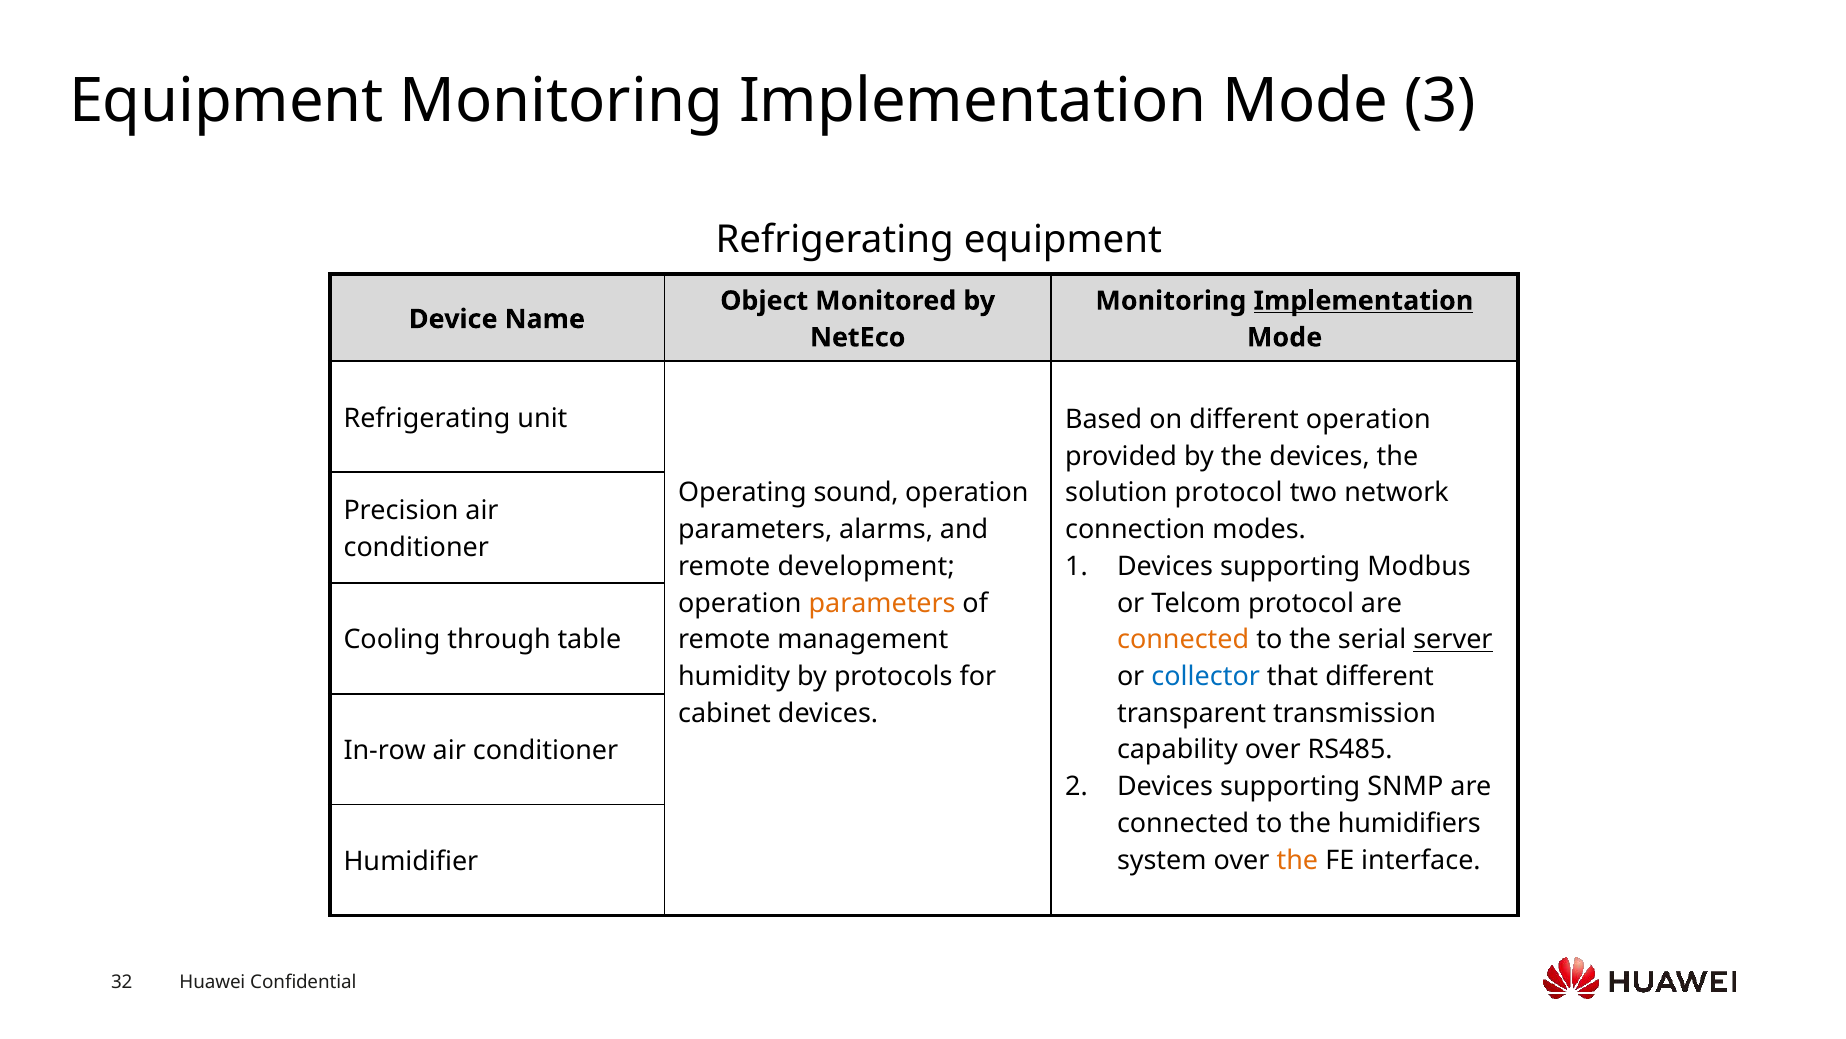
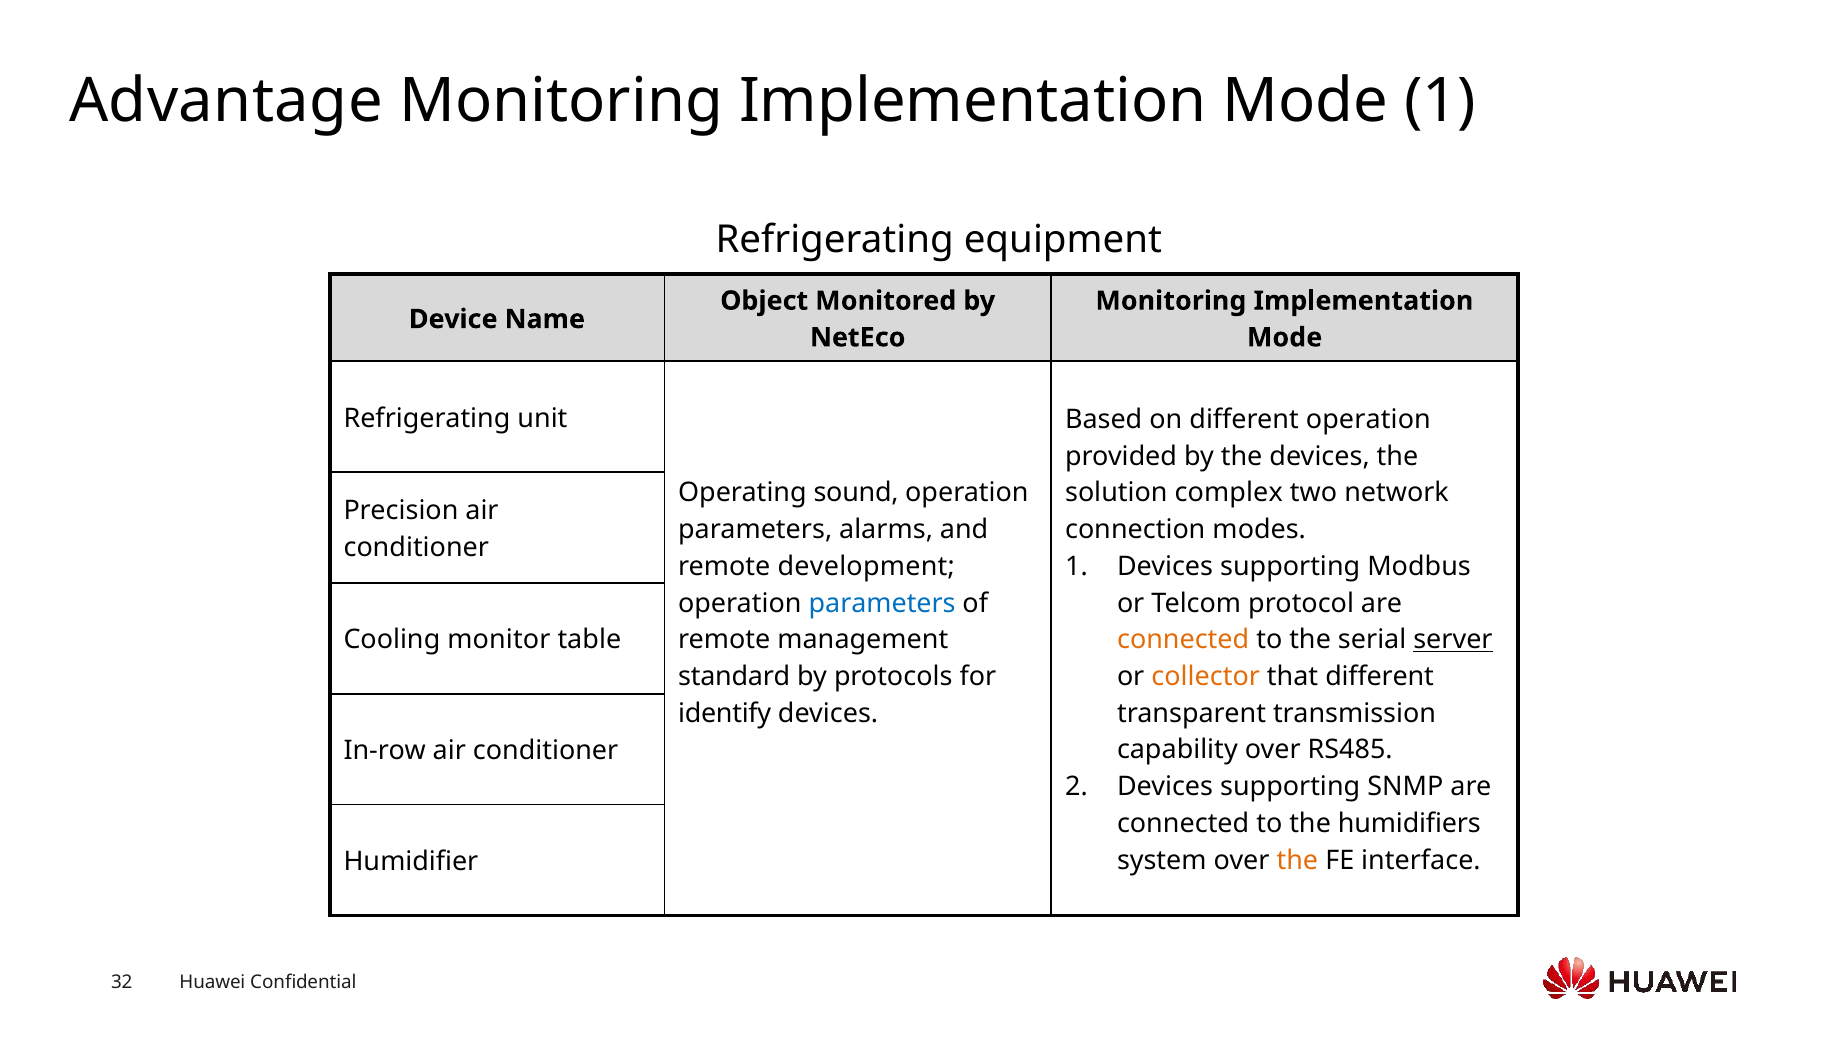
Equipment: Equipment -> Advantage (226, 101)
Mode 3: 3 -> 1 (1440, 101)
Implementation underline: present -> none (1363, 301)
solution protocol: protocol -> complex (1229, 493)
parameters colour: orange -> blue (882, 603)
through: through -> monitor (499, 640)
humidity: humidity -> standard (734, 676)
collector colour: blue -> orange (1206, 676)
cabinet: cabinet -> identify (725, 713)
